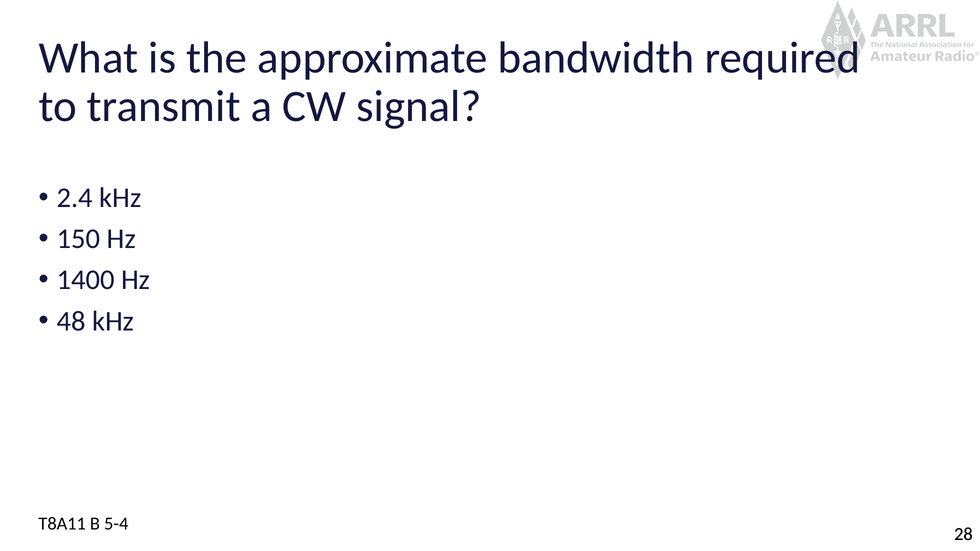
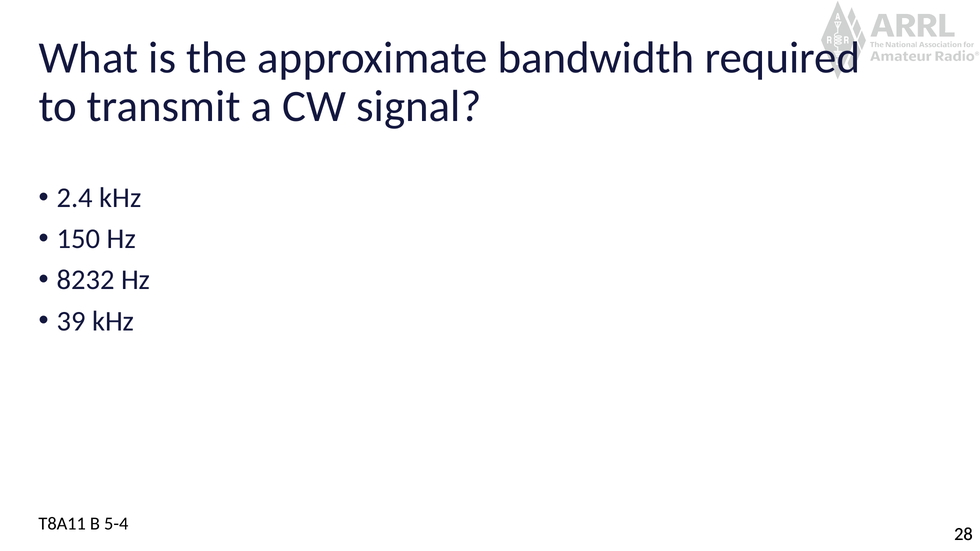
1400: 1400 -> 8232 (86, 280)
48: 48 -> 39 (71, 321)
